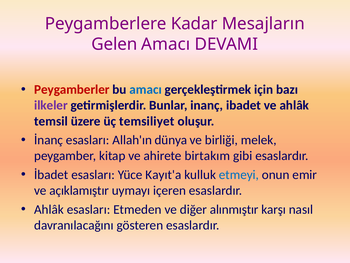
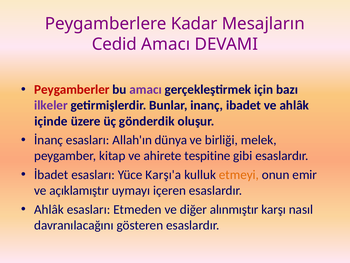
Gelen: Gelen -> Cedid (114, 44)
amacı colour: blue -> purple (146, 89)
temsil: temsil -> içinde (51, 121)
temsiliyet: temsiliyet -> gönderdik (147, 121)
birtakım: birtakım -> tespitine (207, 156)
Kayıt'a: Kayıt'a -> Karşı'a (163, 174)
etmeyi colour: blue -> orange (239, 174)
